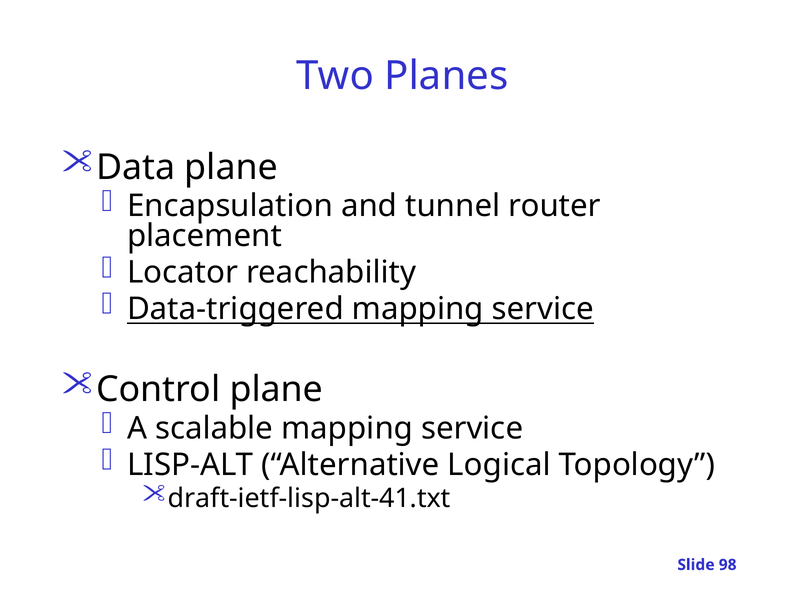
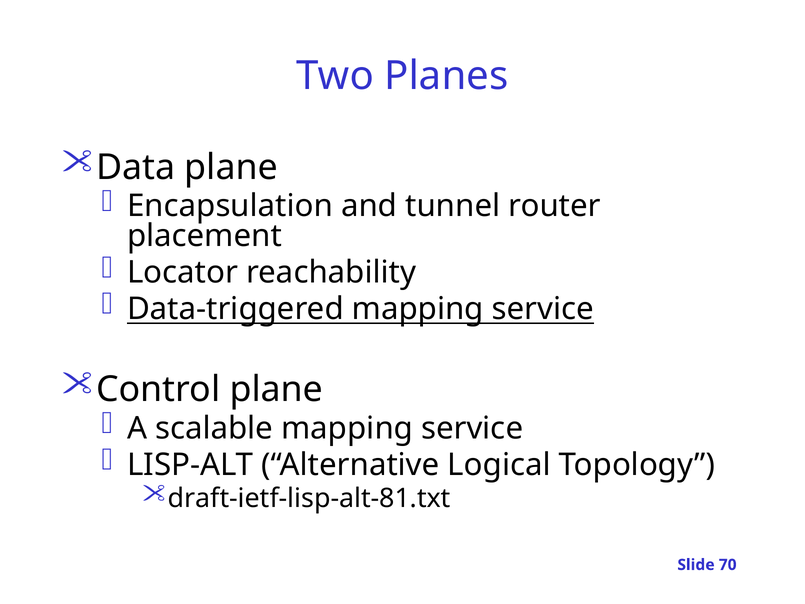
draft-ietf-lisp-alt-41.txt: draft-ietf-lisp-alt-41.txt -> draft-ietf-lisp-alt-81.txt (309, 498)
98: 98 -> 70 (728, 565)
